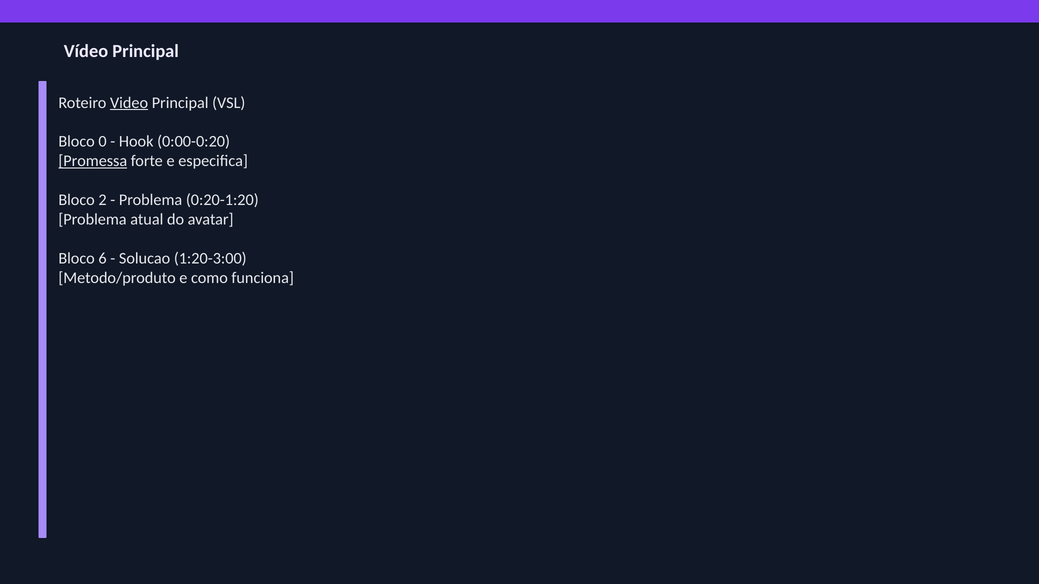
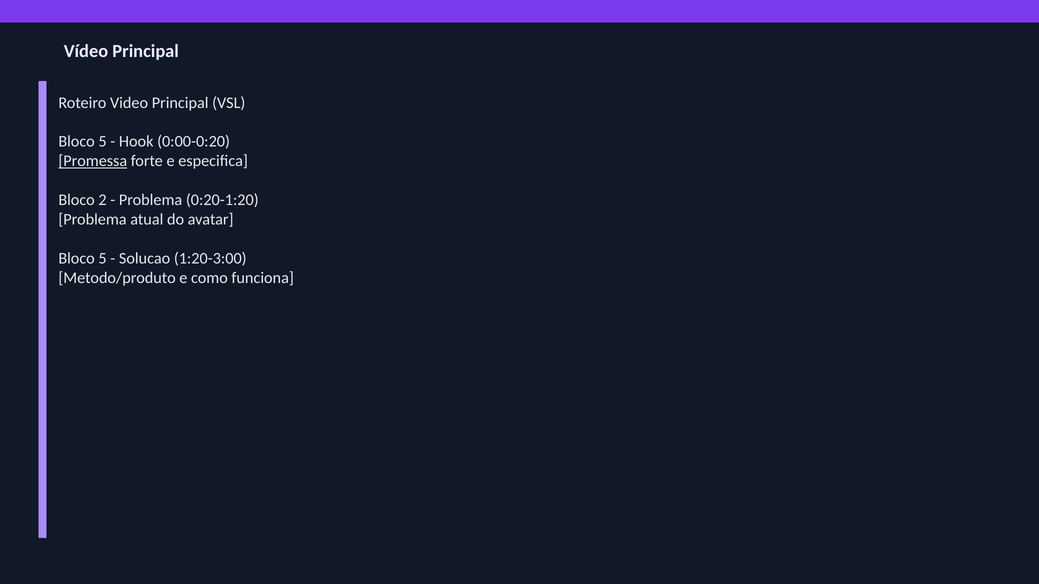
Video underline: present -> none (129, 103)
0: 0 -> 5 (102, 142)
6: 6 -> 5 (102, 259)
